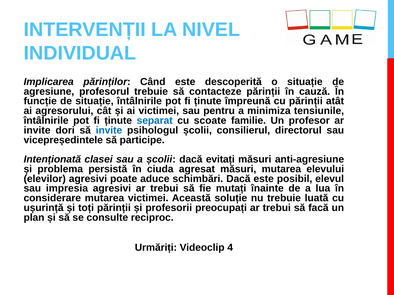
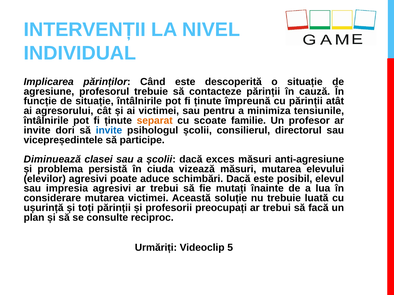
separat colour: blue -> orange (155, 121)
Intenționată: Intenționată -> Diminuează (52, 160)
evitați: evitați -> exces (220, 160)
agresat: agresat -> vizează (197, 169)
4: 4 -> 5 (230, 248)
